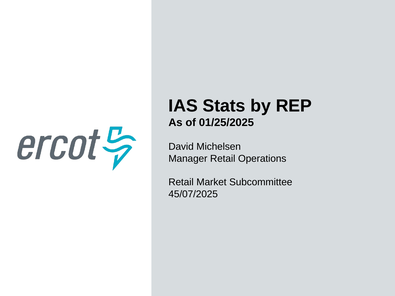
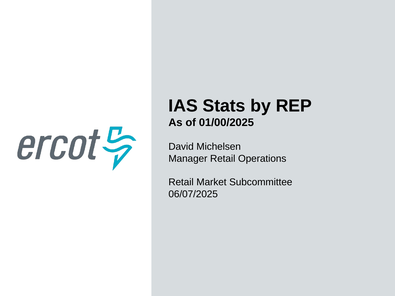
01/25/2025: 01/25/2025 -> 01/00/2025 (226, 123)
45/07/2025: 45/07/2025 -> 06/07/2025 (193, 194)
